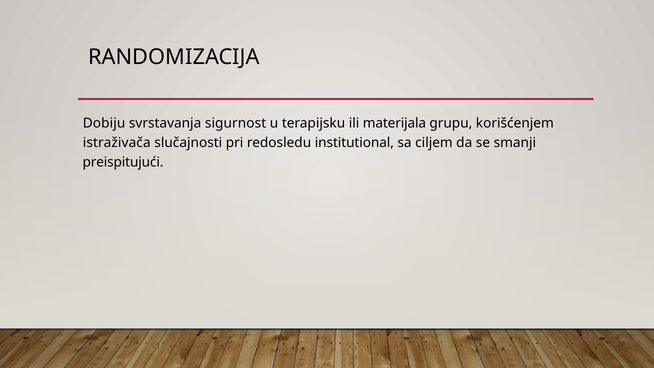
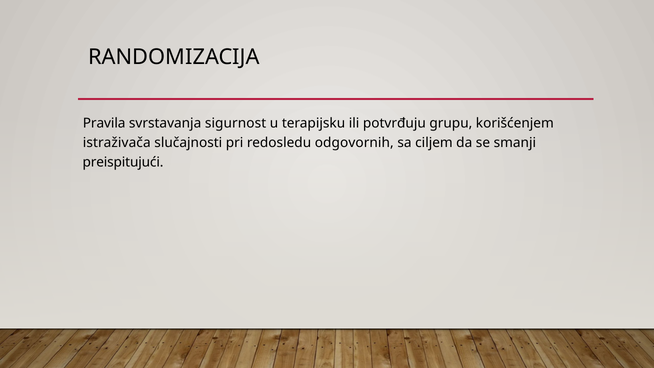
Dobiju: Dobiju -> Pravila (104, 123)
materijala: materijala -> potvrđuju (394, 123)
institutional: institutional -> odgovornih (354, 143)
